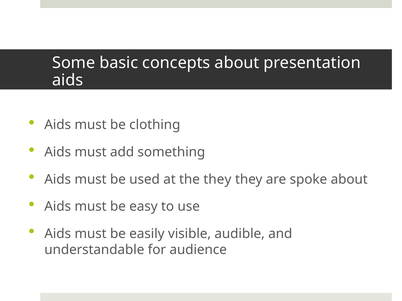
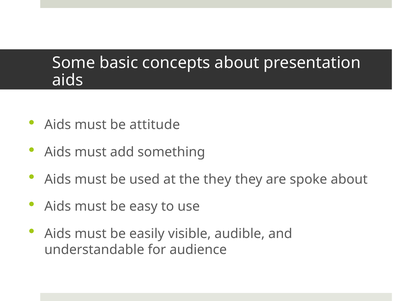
clothing: clothing -> attitude (155, 125)
